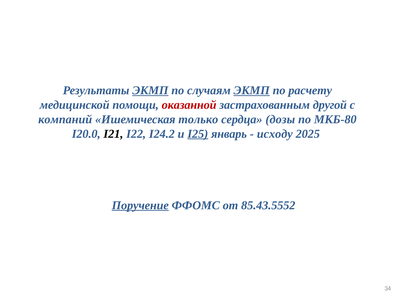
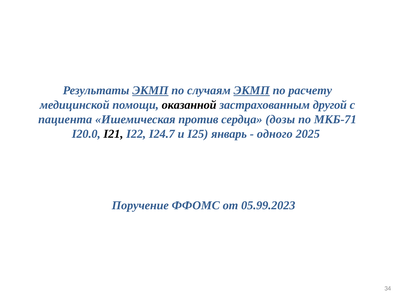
оказанной colour: red -> black (189, 105)
компаний: компаний -> пациента (65, 119)
только: только -> против (198, 119)
МКБ-80: МКБ-80 -> МКБ-71 (335, 119)
I24.2: I24.2 -> I24.7 (162, 134)
I25 underline: present -> none (198, 134)
исходу: исходу -> одного (275, 134)
Поручение underline: present -> none (140, 205)
85.43.5552: 85.43.5552 -> 05.99.2023 (268, 205)
